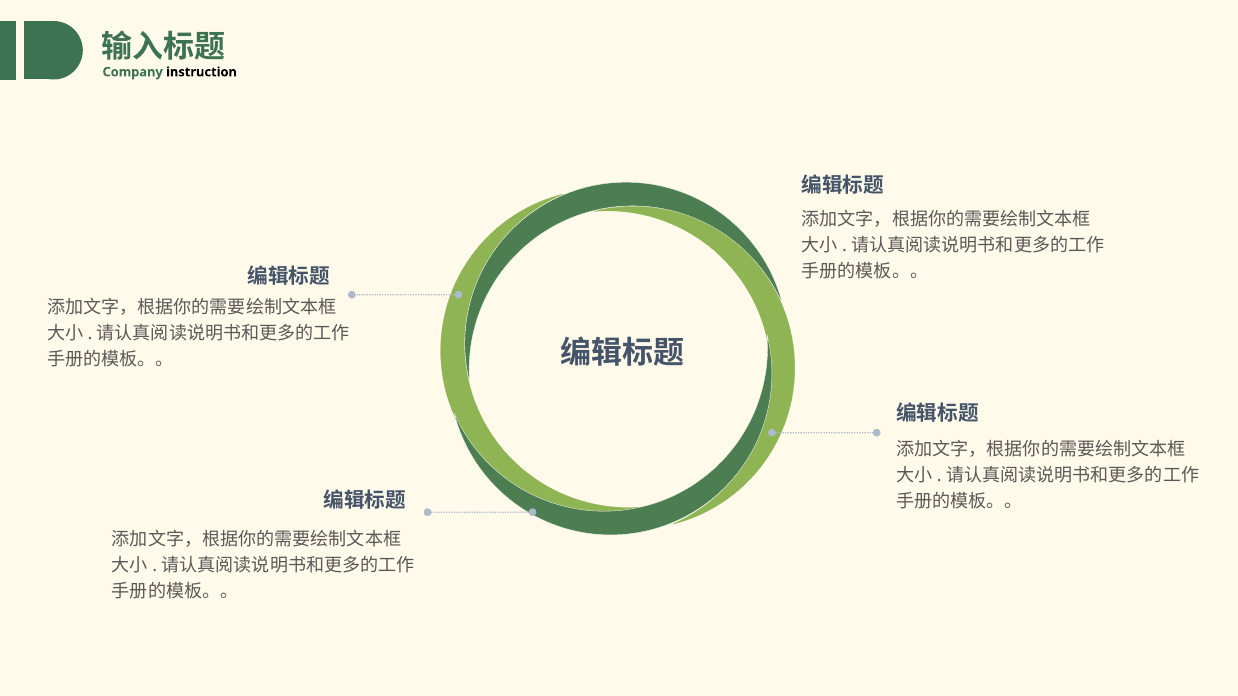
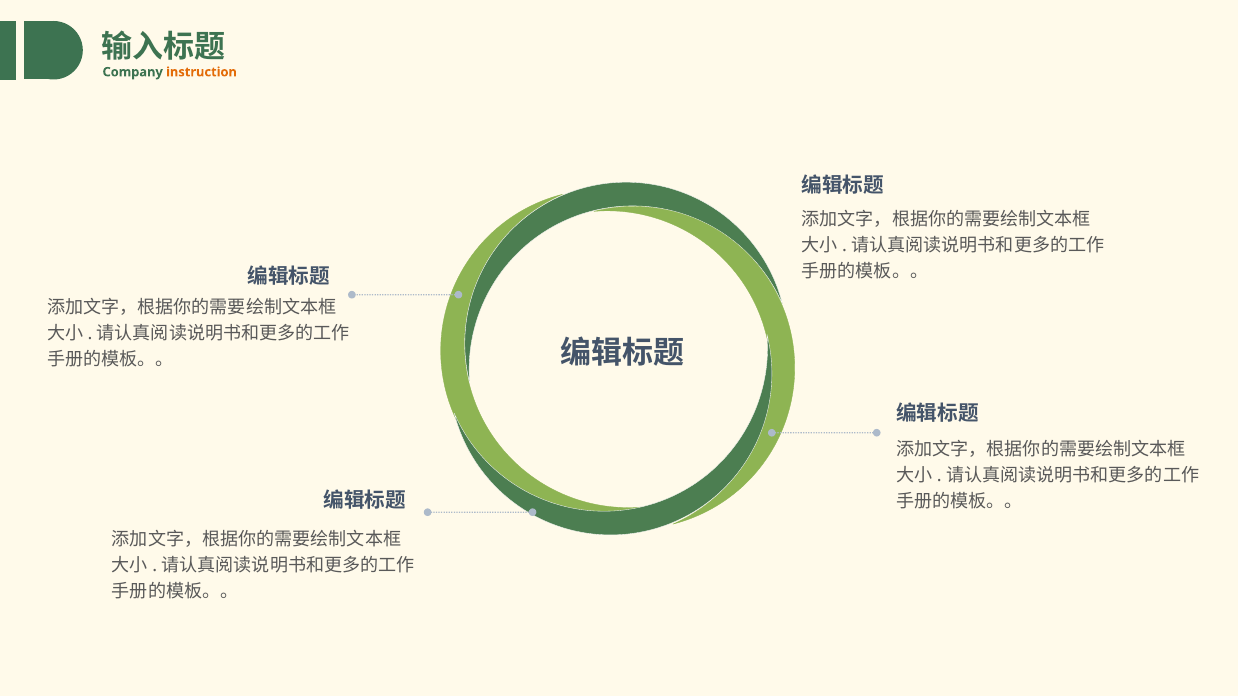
instruction colour: black -> orange (201, 72)
